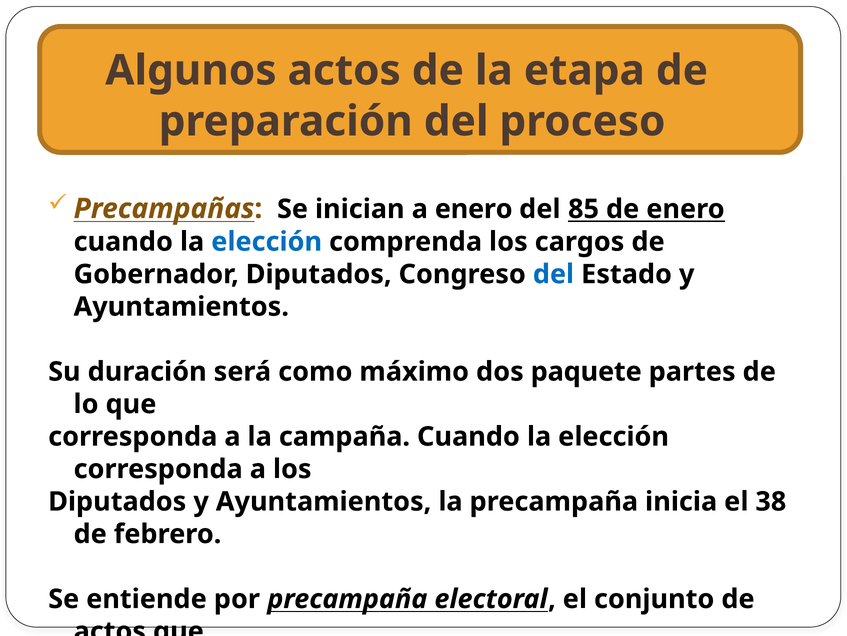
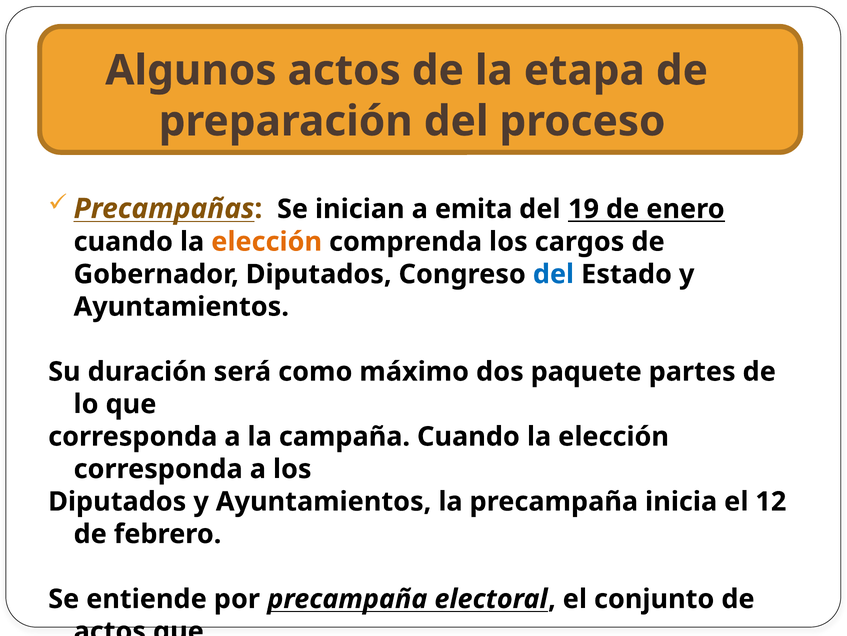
a enero: enero -> emita (474, 209)
85: 85 -> 19 (584, 209)
elección colour: blue -> orange (267, 242)
38: 38 -> 12 (771, 501)
